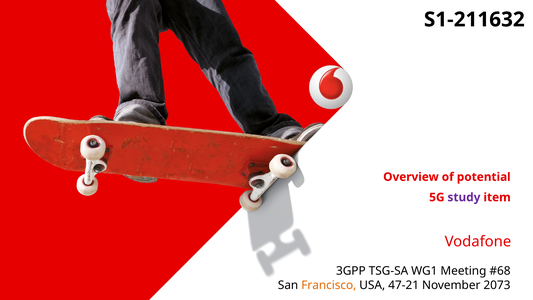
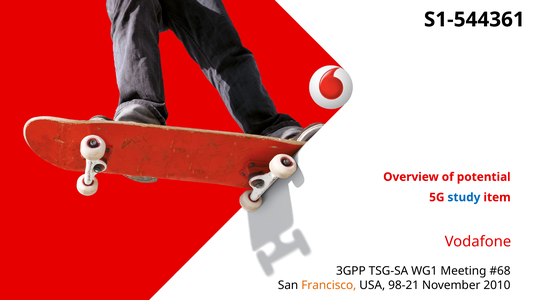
S1-211632: S1-211632 -> S1-544361 (474, 20)
study colour: purple -> blue (464, 197)
47-21: 47-21 -> 98-21 (404, 285)
2073: 2073 -> 2010 (497, 285)
